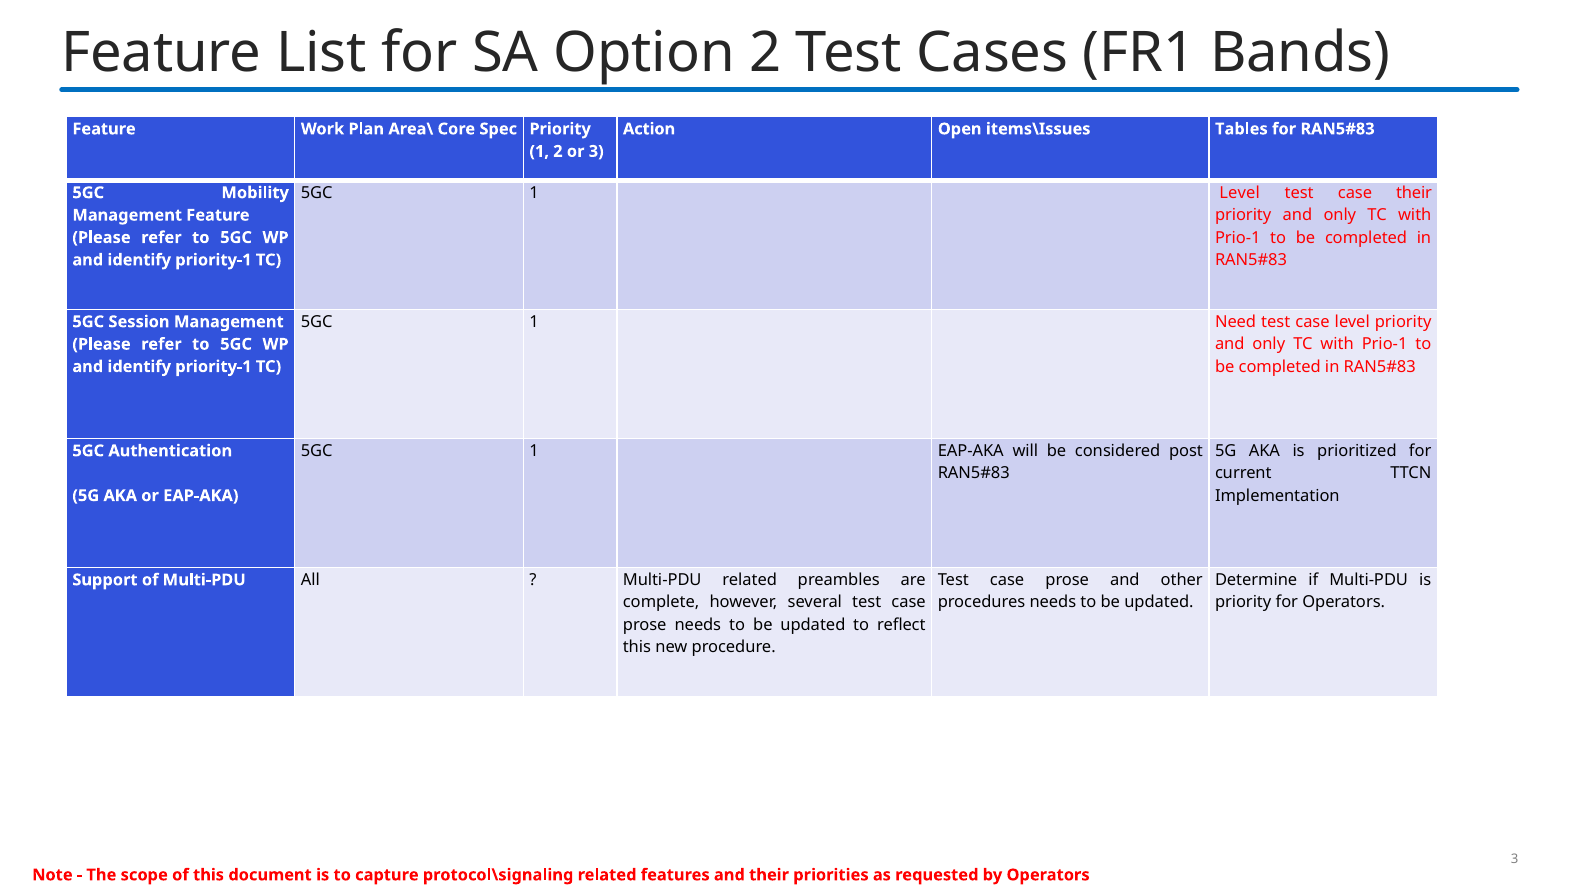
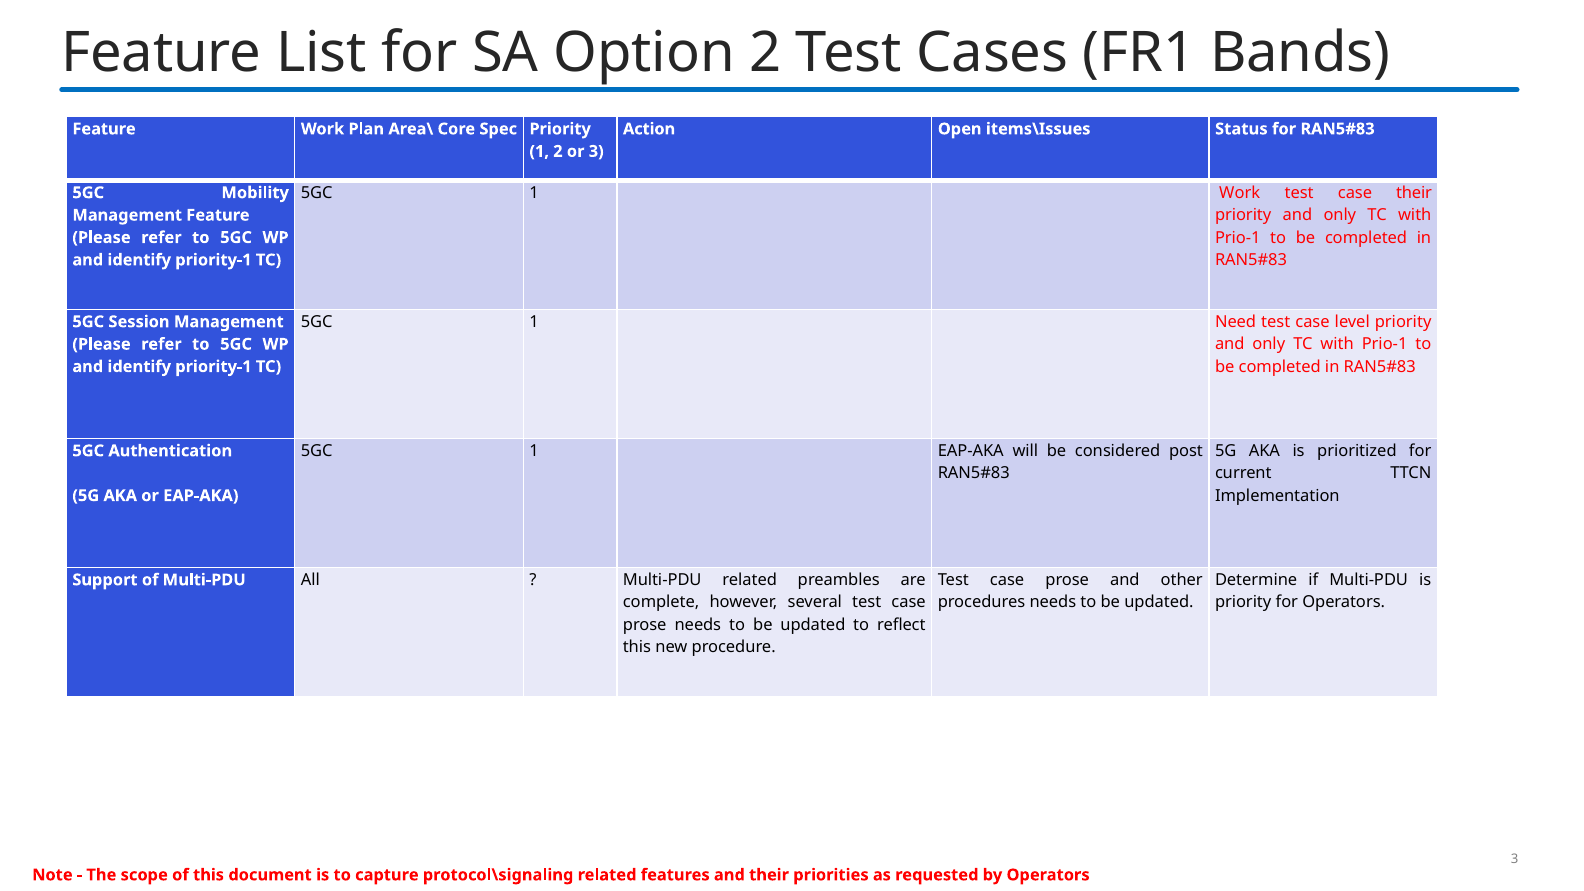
Tables: Tables -> Status (1241, 129)
1 Level: Level -> Work (1240, 193)
